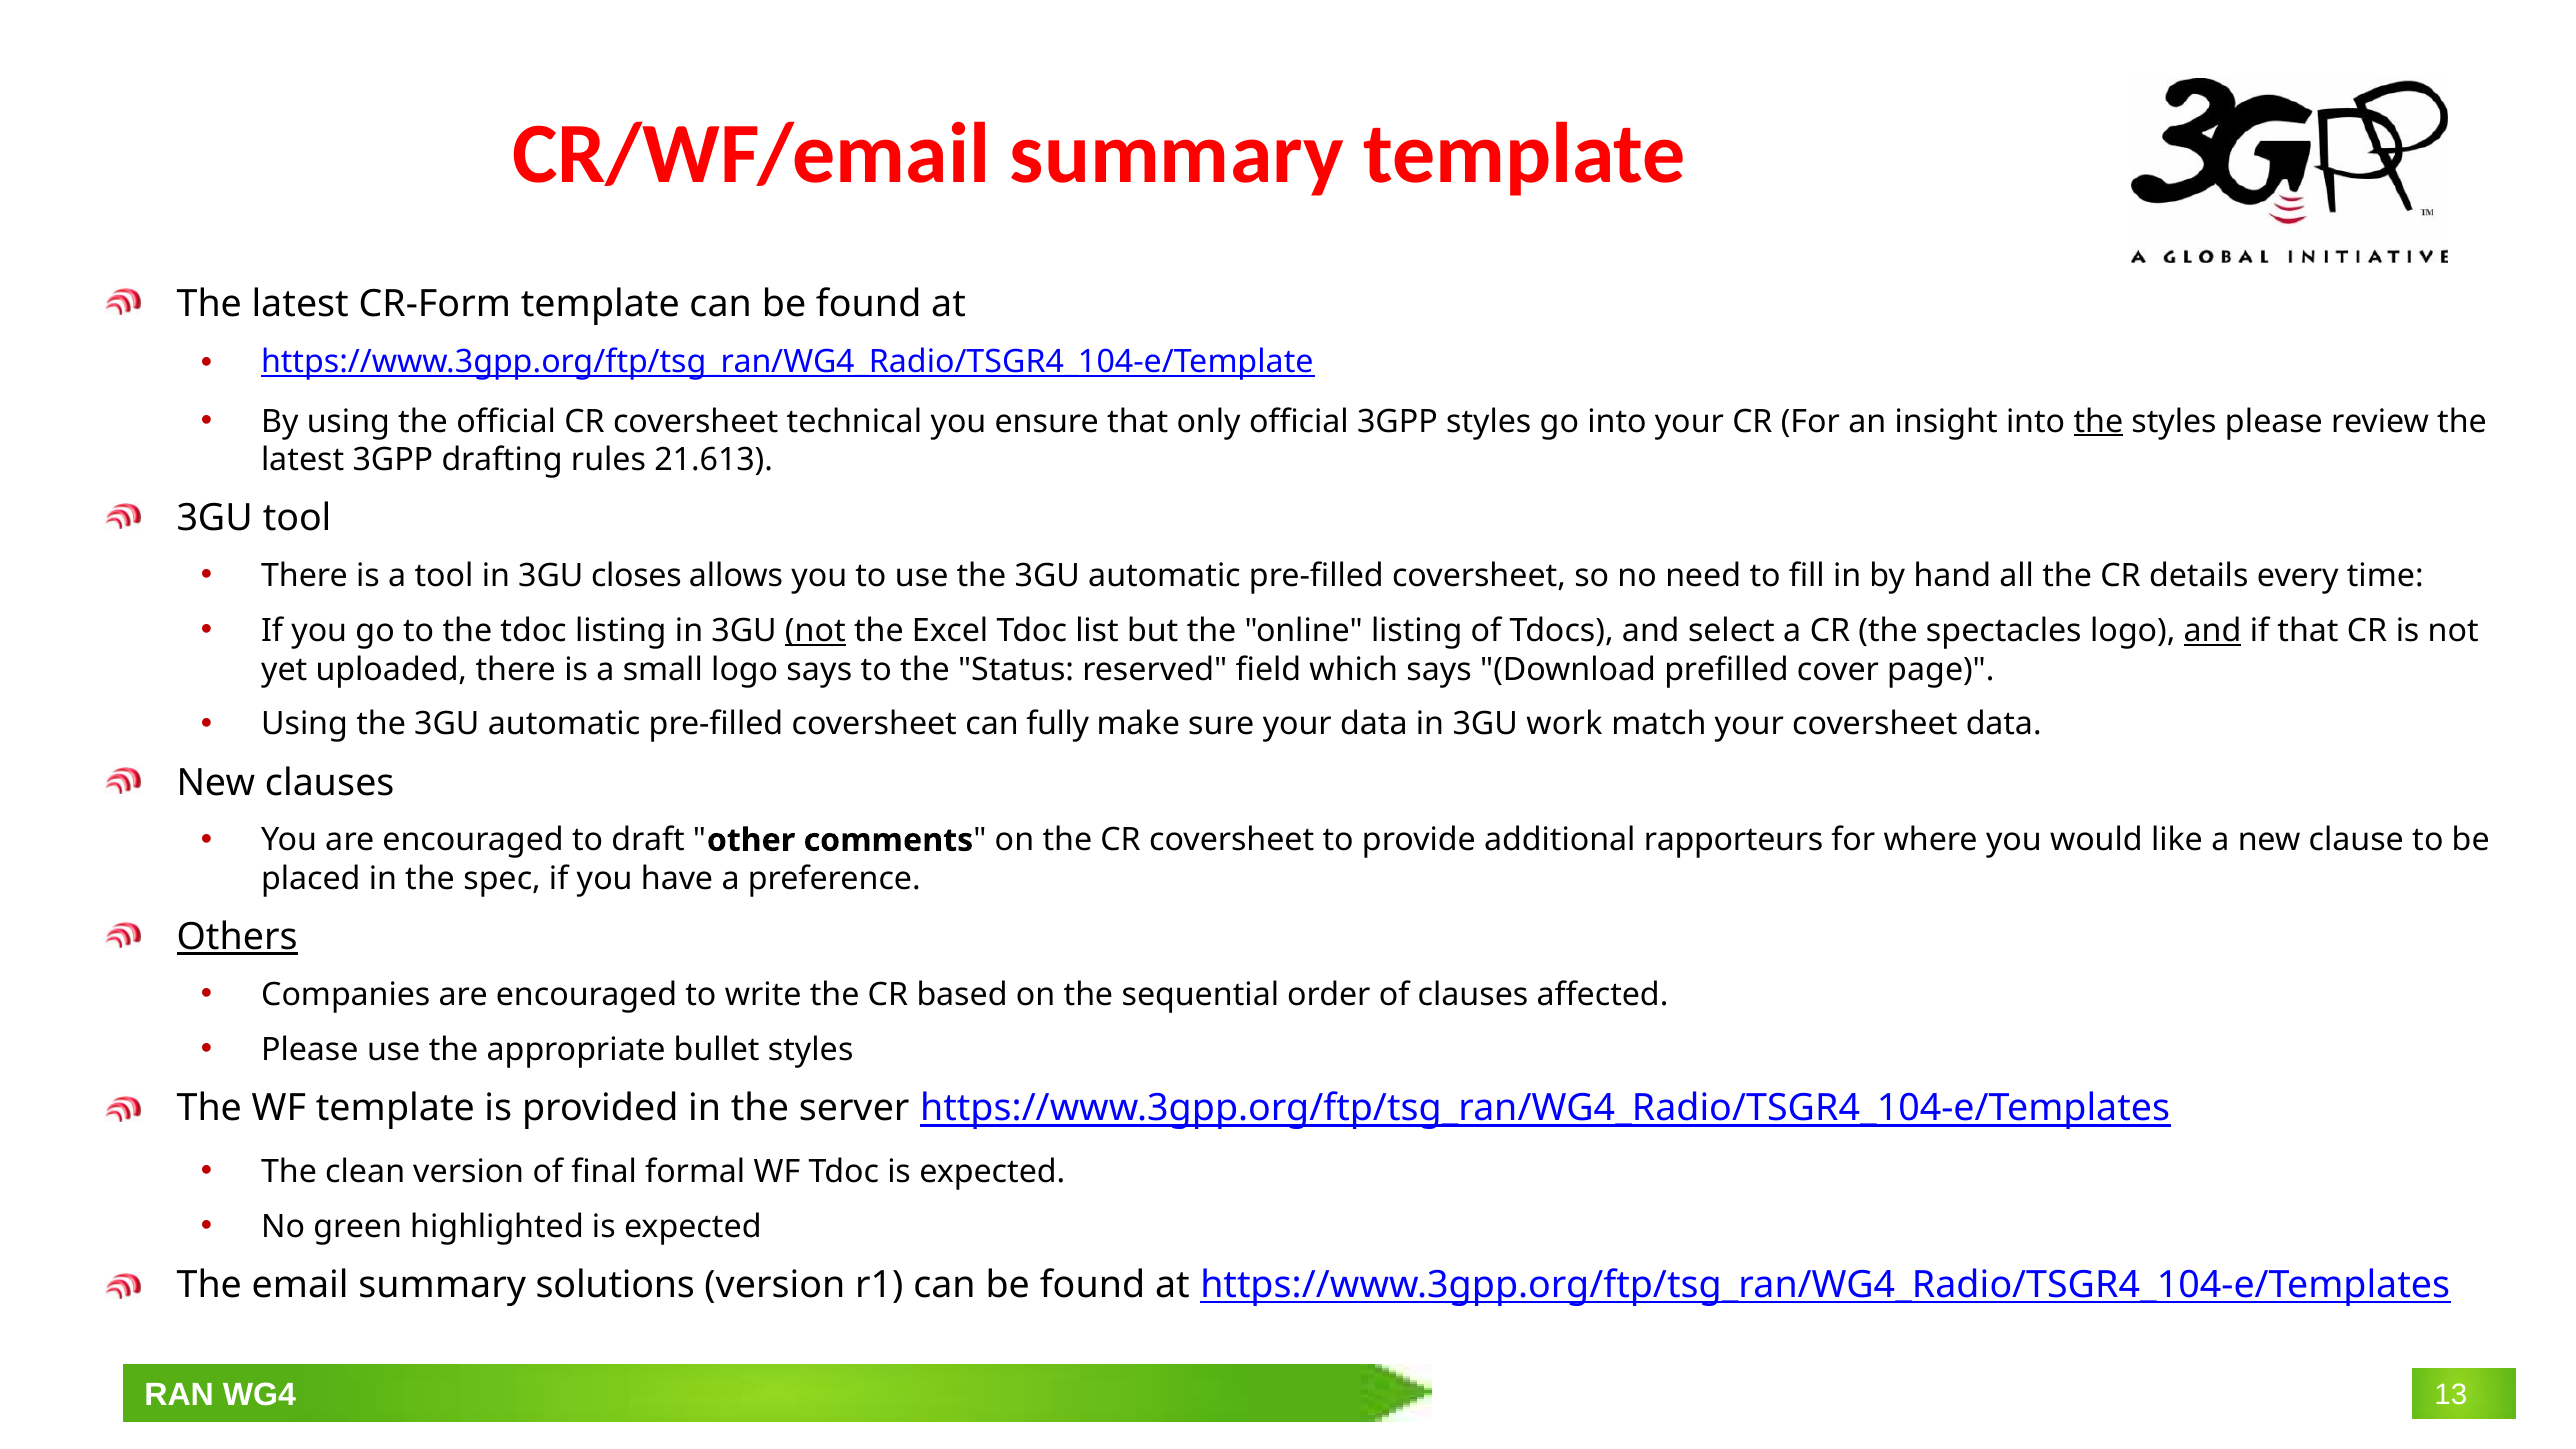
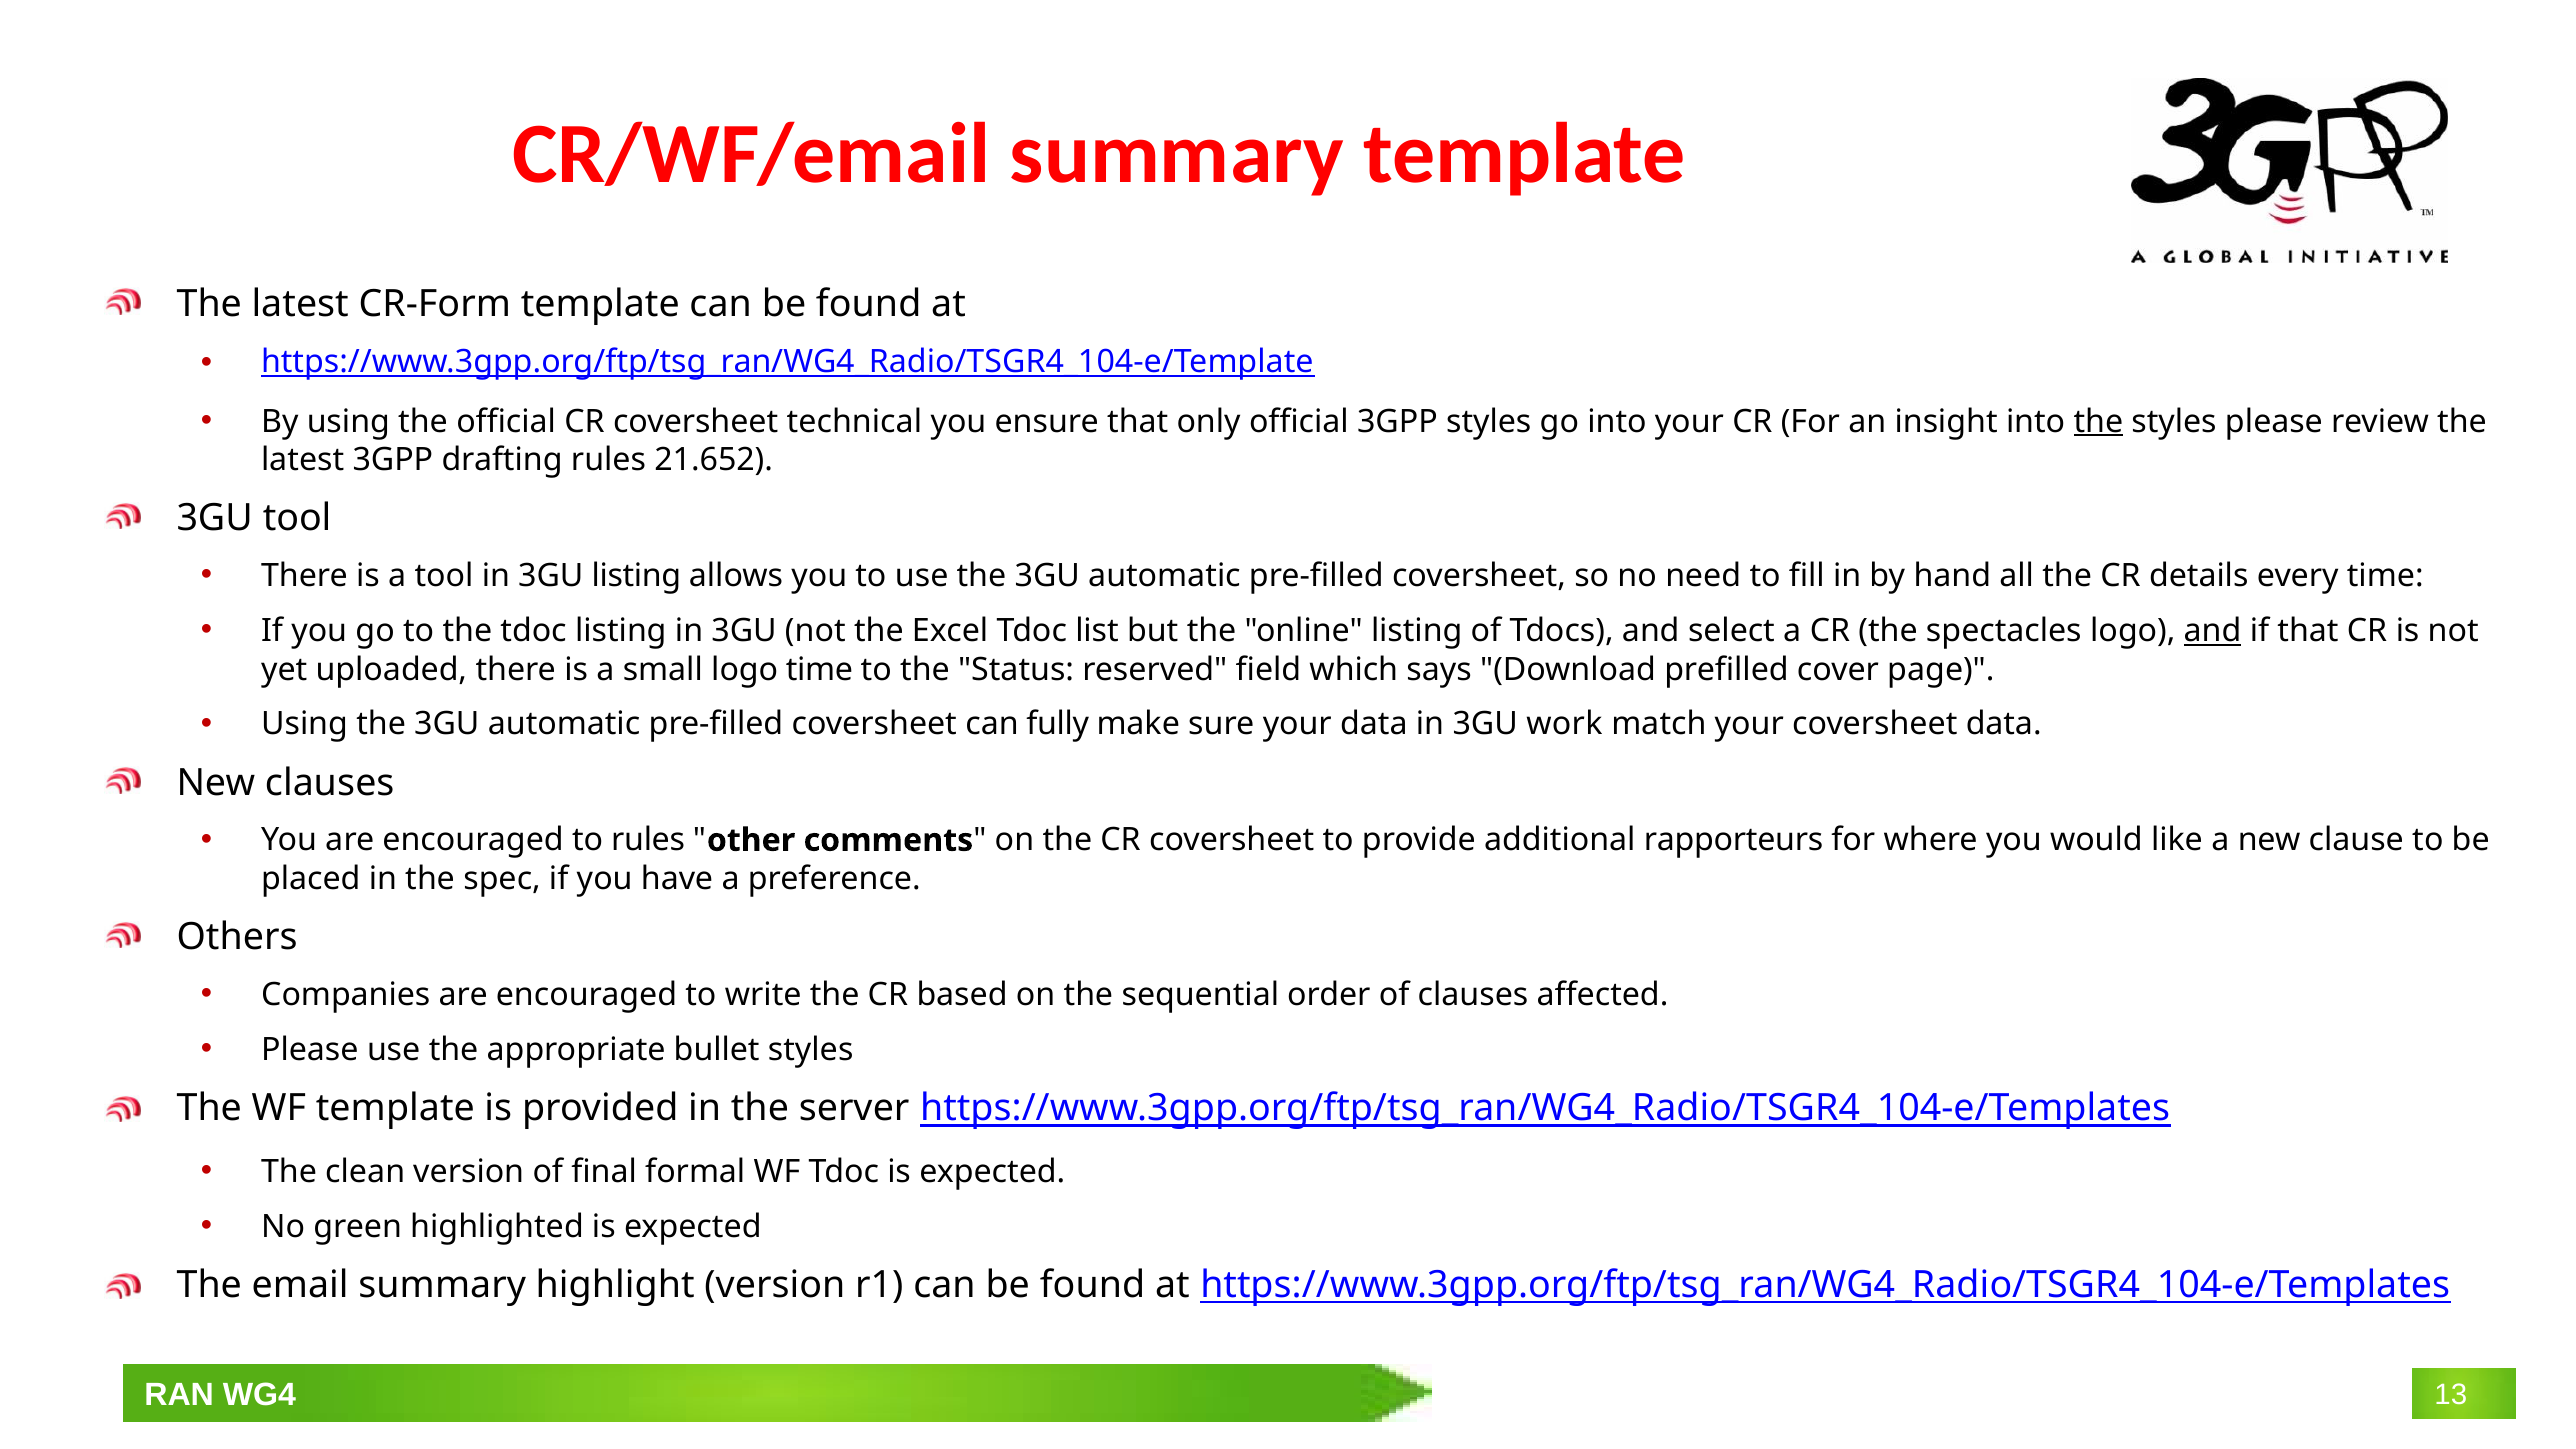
21.613: 21.613 -> 21.652 (714, 460)
3GU closes: closes -> listing (636, 576)
not underline: present -> none (815, 631)
logo says: says -> time (820, 669)
to draft: draft -> rules (648, 840)
Others underline: present -> none (237, 937)
solutions: solutions -> highlight (615, 1285)
